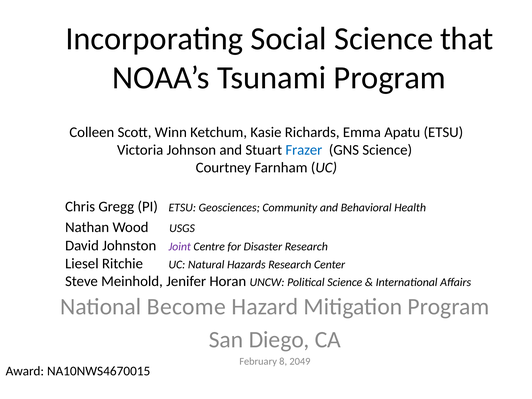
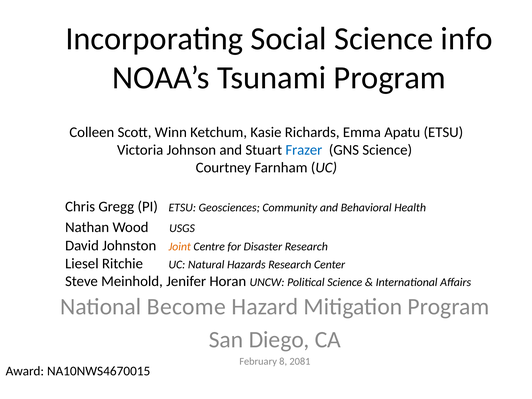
that: that -> info (467, 39)
Joint colour: purple -> orange (180, 247)
2049: 2049 -> 2081 (300, 361)
